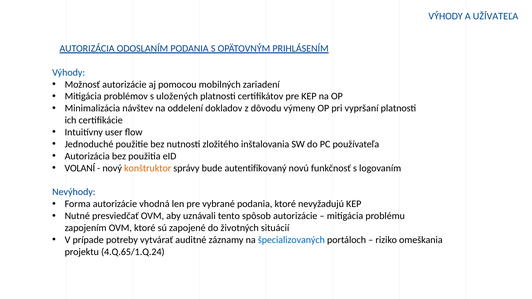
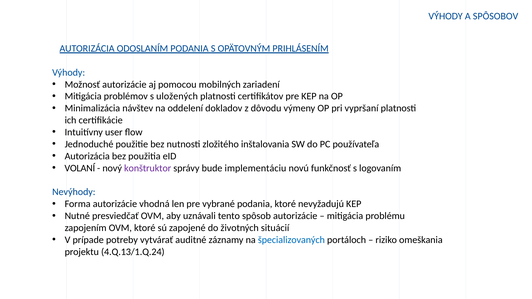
UŽÍVATEĽA: UŽÍVATEĽA -> SPÔSOBOV (496, 16)
konštruktor colour: orange -> purple (148, 168)
autentifikovaný: autentifikovaný -> implementáciu (255, 168)
4.Q.65/1.Q.24: 4.Q.65/1.Q.24 -> 4.Q.13/1.Q.24 (133, 252)
